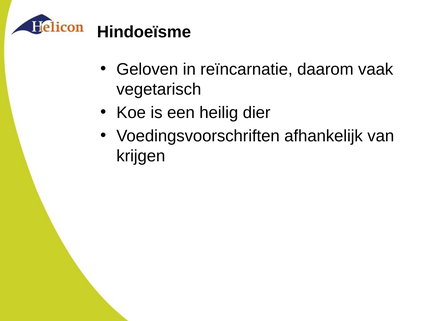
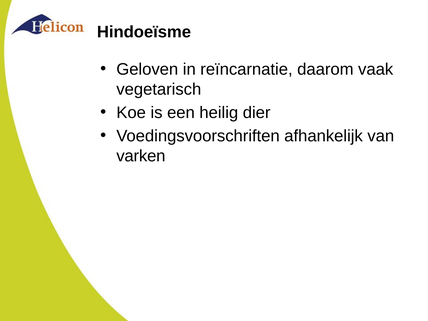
krijgen: krijgen -> varken (141, 156)
